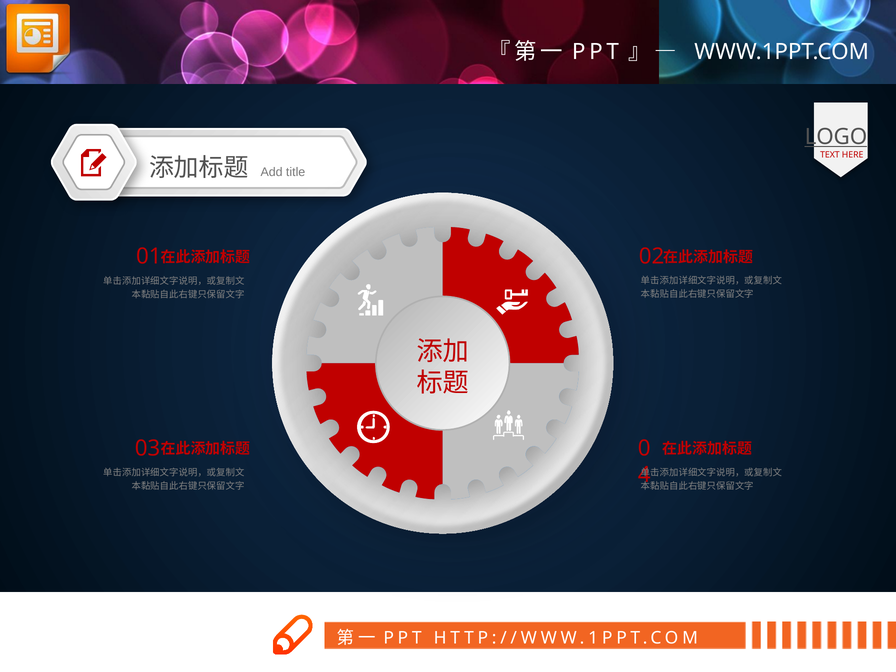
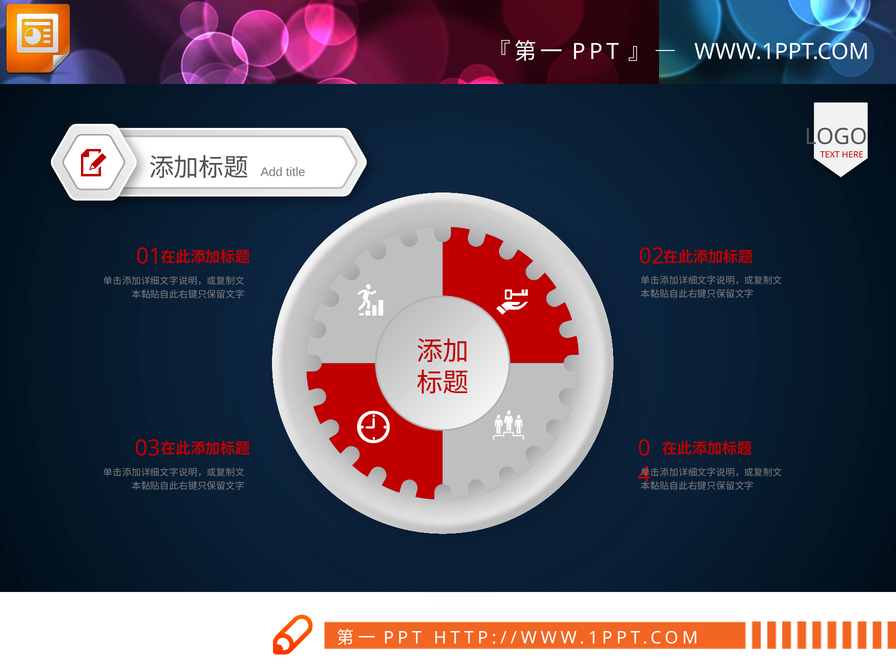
LOGO underline: present -> none (836, 137)
